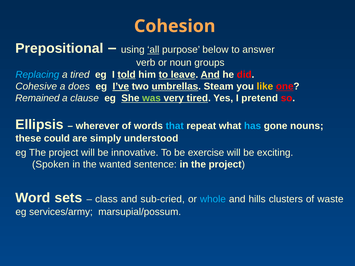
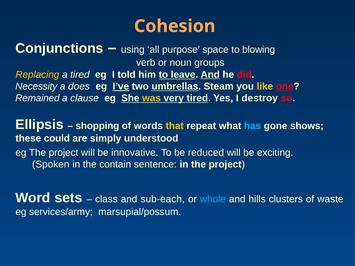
Prepositional: Prepositional -> Conjunctions (59, 48)
all underline: present -> none (153, 50)
below: below -> space (216, 50)
answer: answer -> blowing (259, 50)
Replacing colour: light blue -> yellow (37, 75)
told underline: present -> none (127, 75)
Cohesive: Cohesive -> Necessity (36, 86)
was colour: light green -> yellow (151, 98)
pretend: pretend -> destroy (260, 98)
wherever: wherever -> shopping (97, 126)
that colour: light blue -> yellow (175, 126)
nouns: nouns -> shows (307, 126)
exercise: exercise -> reduced (206, 153)
wanted: wanted -> contain (115, 165)
sub-cried: sub-cried -> sub-each (163, 199)
